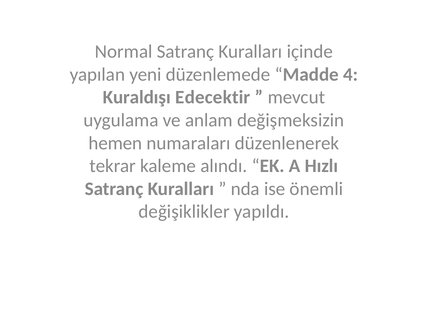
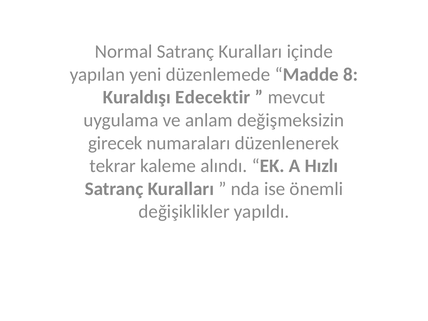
4: 4 -> 8 (351, 75)
hemen: hemen -> girecek (115, 143)
